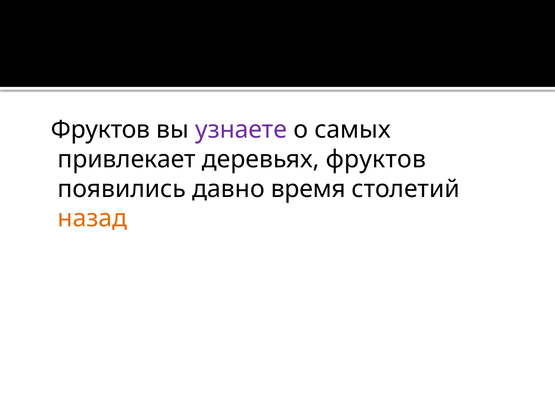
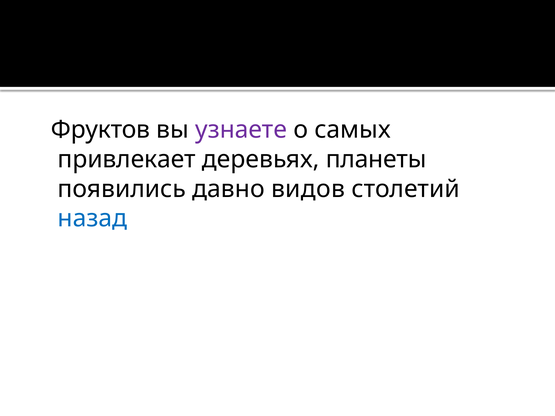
деревьях фруктов: фруктов -> планеты (376, 159)
время: время -> видов (308, 189)
назад colour: orange -> blue (92, 219)
